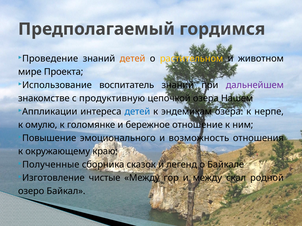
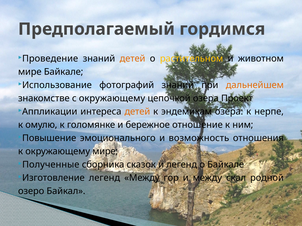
мире Проекта: Проекта -> Байкале (64, 72)
воспитатель: воспитатель -> фотографий (127, 85)
дальнейшем colour: purple -> orange (255, 85)
с продуктивную: продуктивную -> окружающему (112, 99)
Нашем: Нашем -> Проект (237, 99)
детей colour: blue -> orange (137, 112)
окружающему краю: краю -> мире (105, 152)
Изготовление чистые: чистые -> легенд (104, 178)
